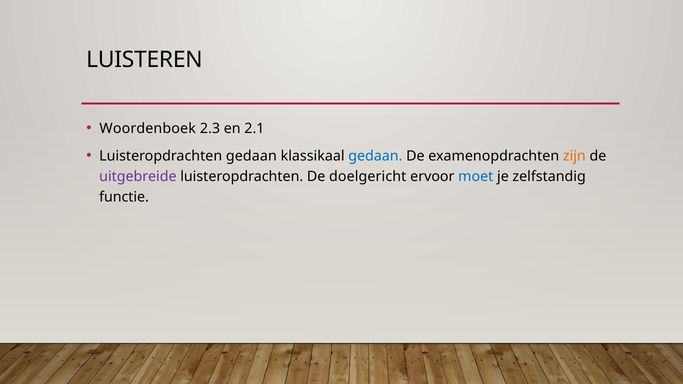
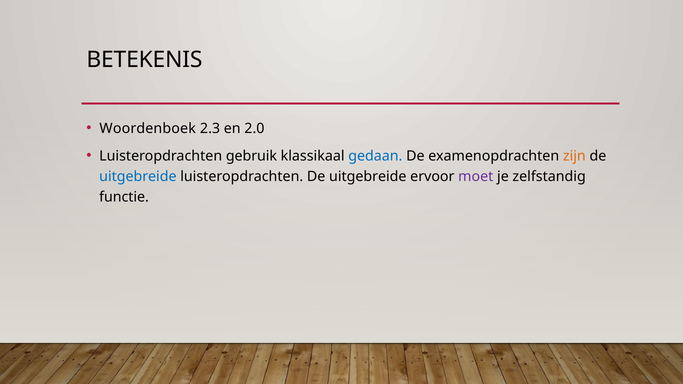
LUISTEREN: LUISTEREN -> BETEKENIS (144, 60)
2.1: 2.1 -> 2.0 (254, 128)
Luisteropdrachten gedaan: gedaan -> gebruik (251, 156)
uitgebreide colour: purple -> blue (138, 177)
luisteropdrachten De doelgericht: doelgericht -> uitgebreide (368, 177)
moet colour: blue -> purple (476, 177)
